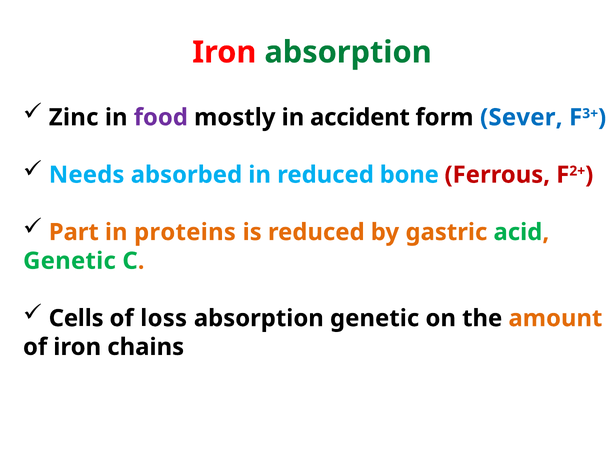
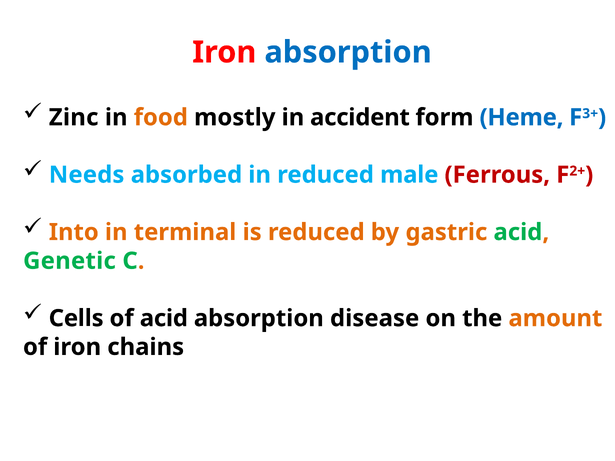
absorption colour: green -> blue (348, 52)
food colour: purple -> orange (161, 117)
Sever: Sever -> Heme (522, 117)
bone: bone -> male (409, 175)
Part: Part -> Into (74, 232)
proteins: proteins -> terminal (185, 232)
of loss: loss -> acid (164, 318)
absorption genetic: genetic -> disease (375, 318)
